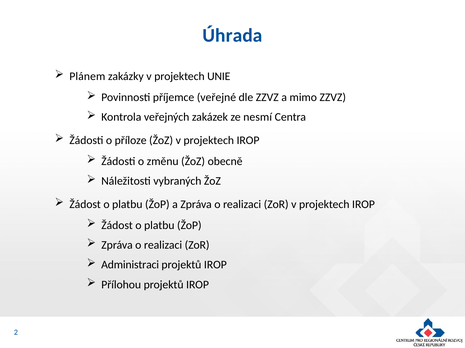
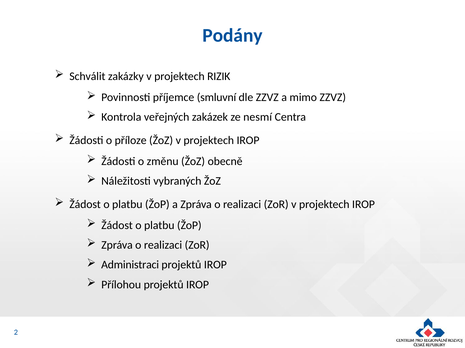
Úhrada: Úhrada -> Podány (233, 36)
Plánem: Plánem -> Schválit (87, 77)
UNIE: UNIE -> RIZIK (219, 77)
veřejné: veřejné -> smluvní (217, 98)
